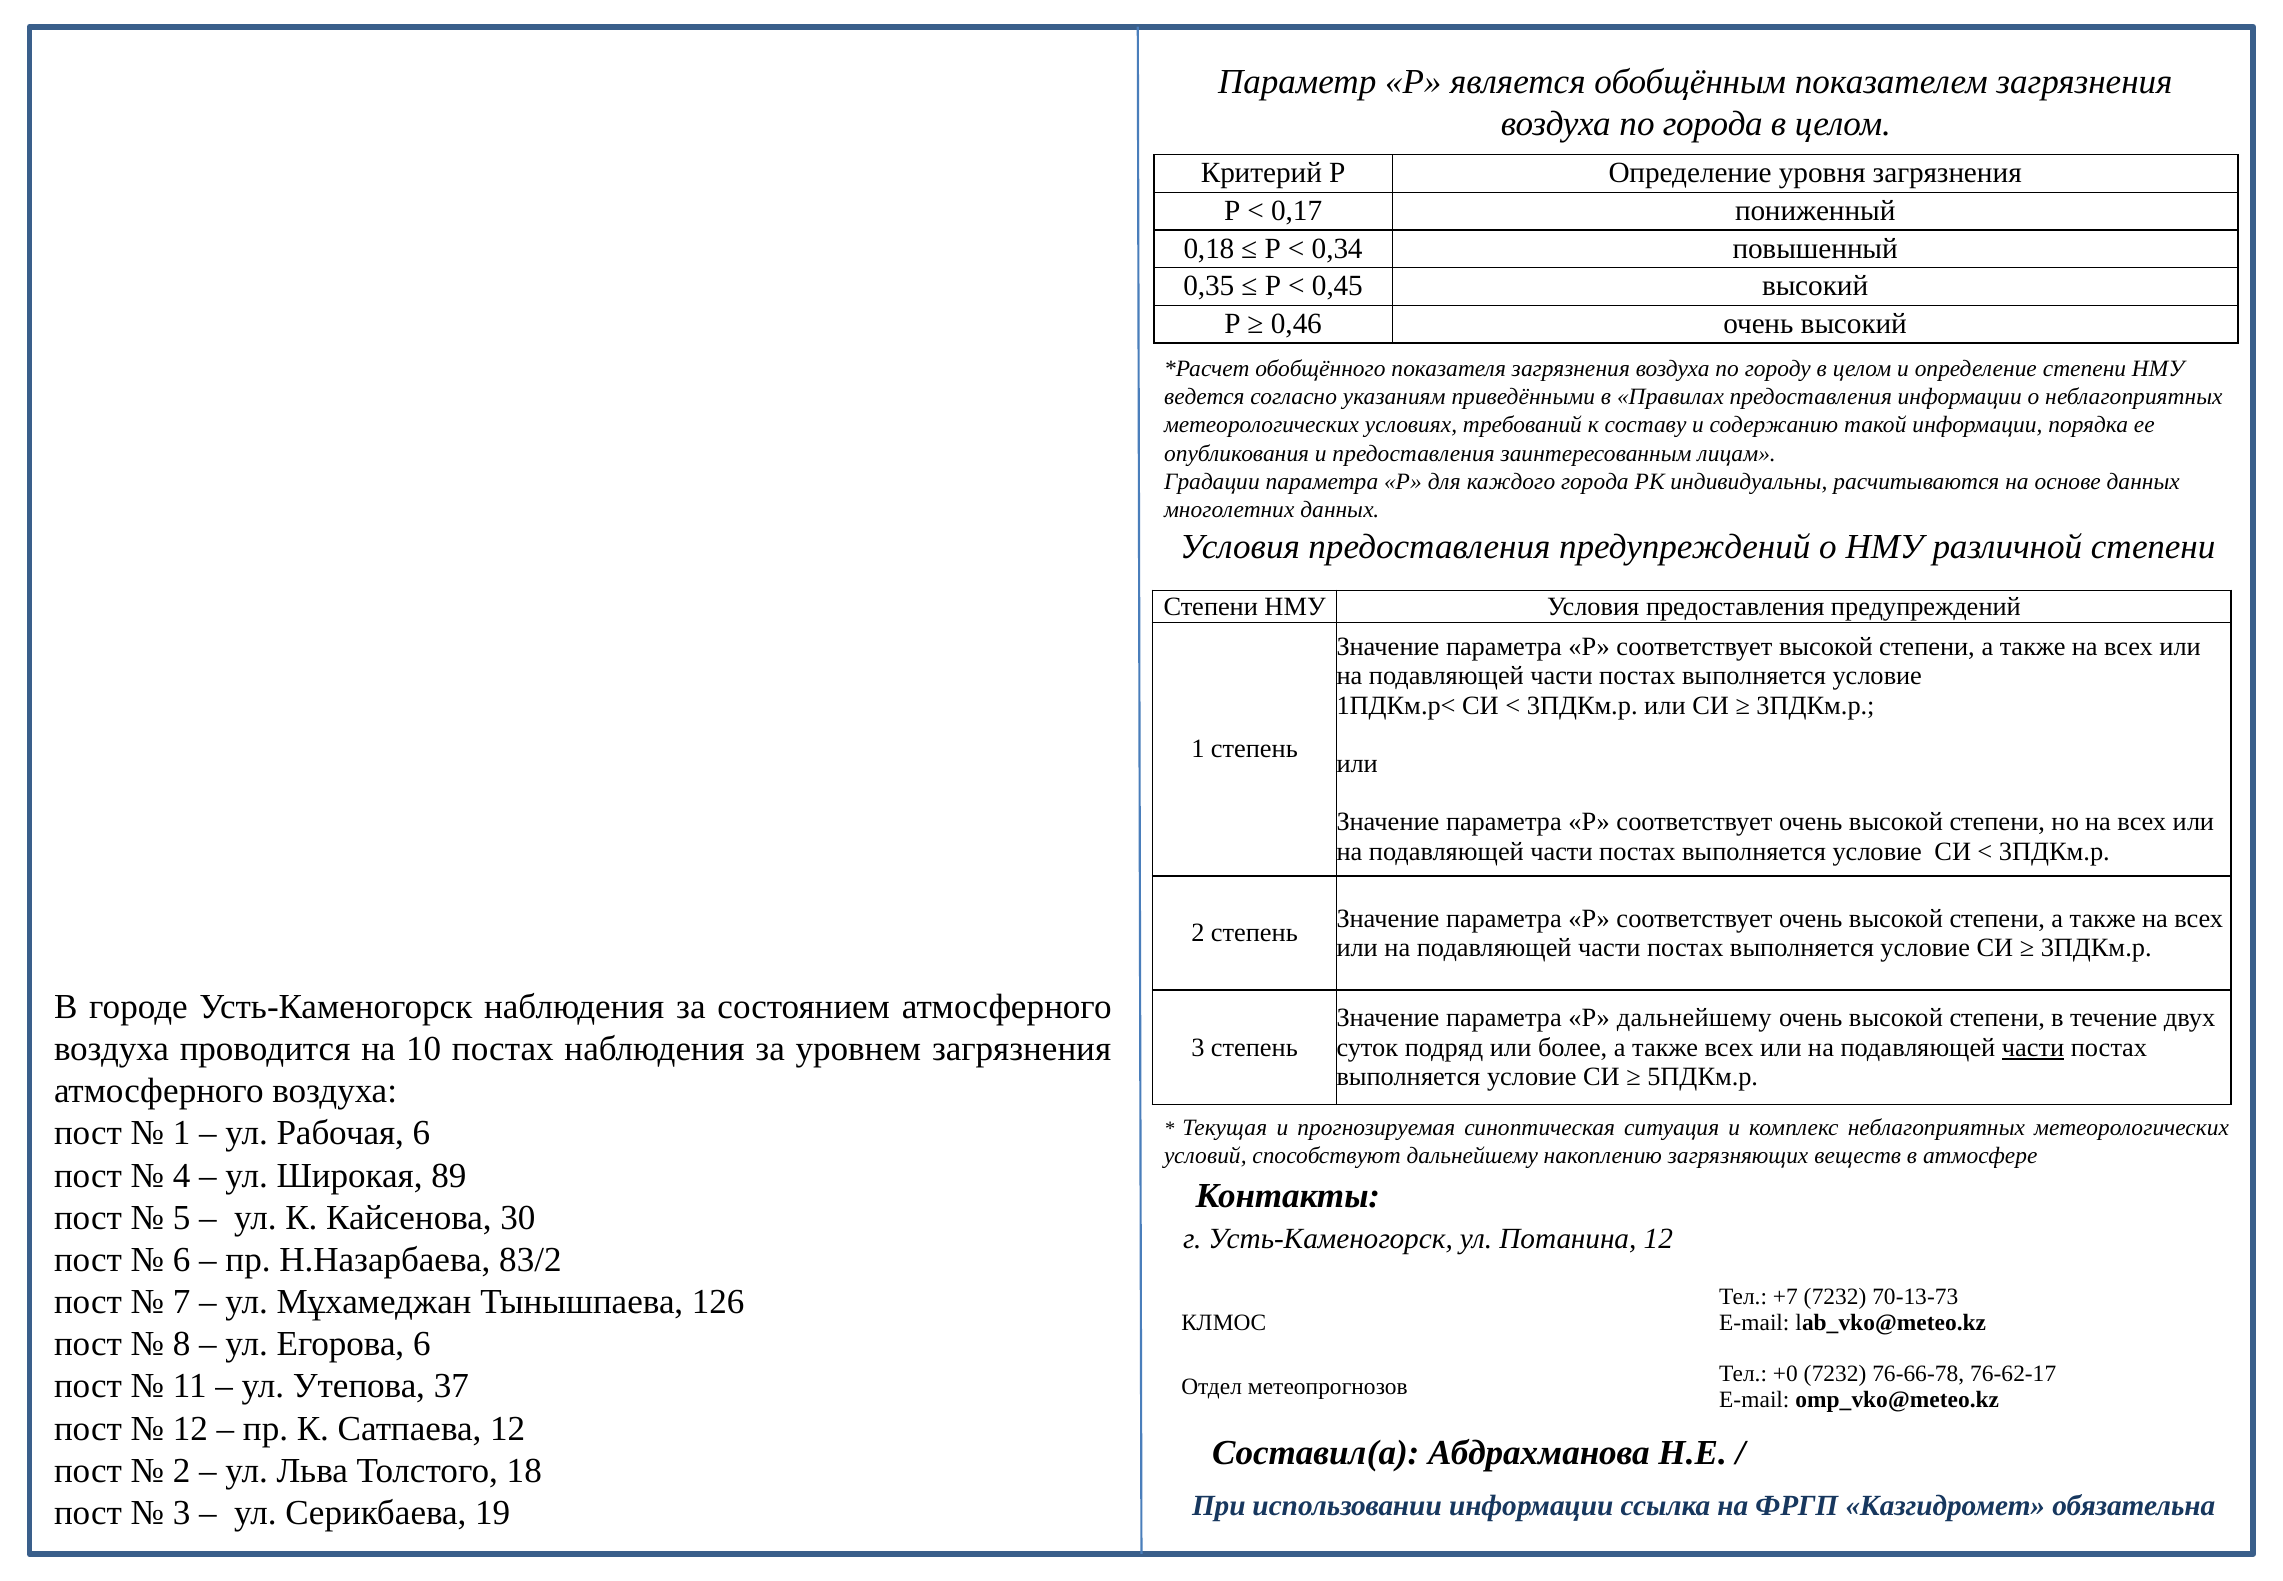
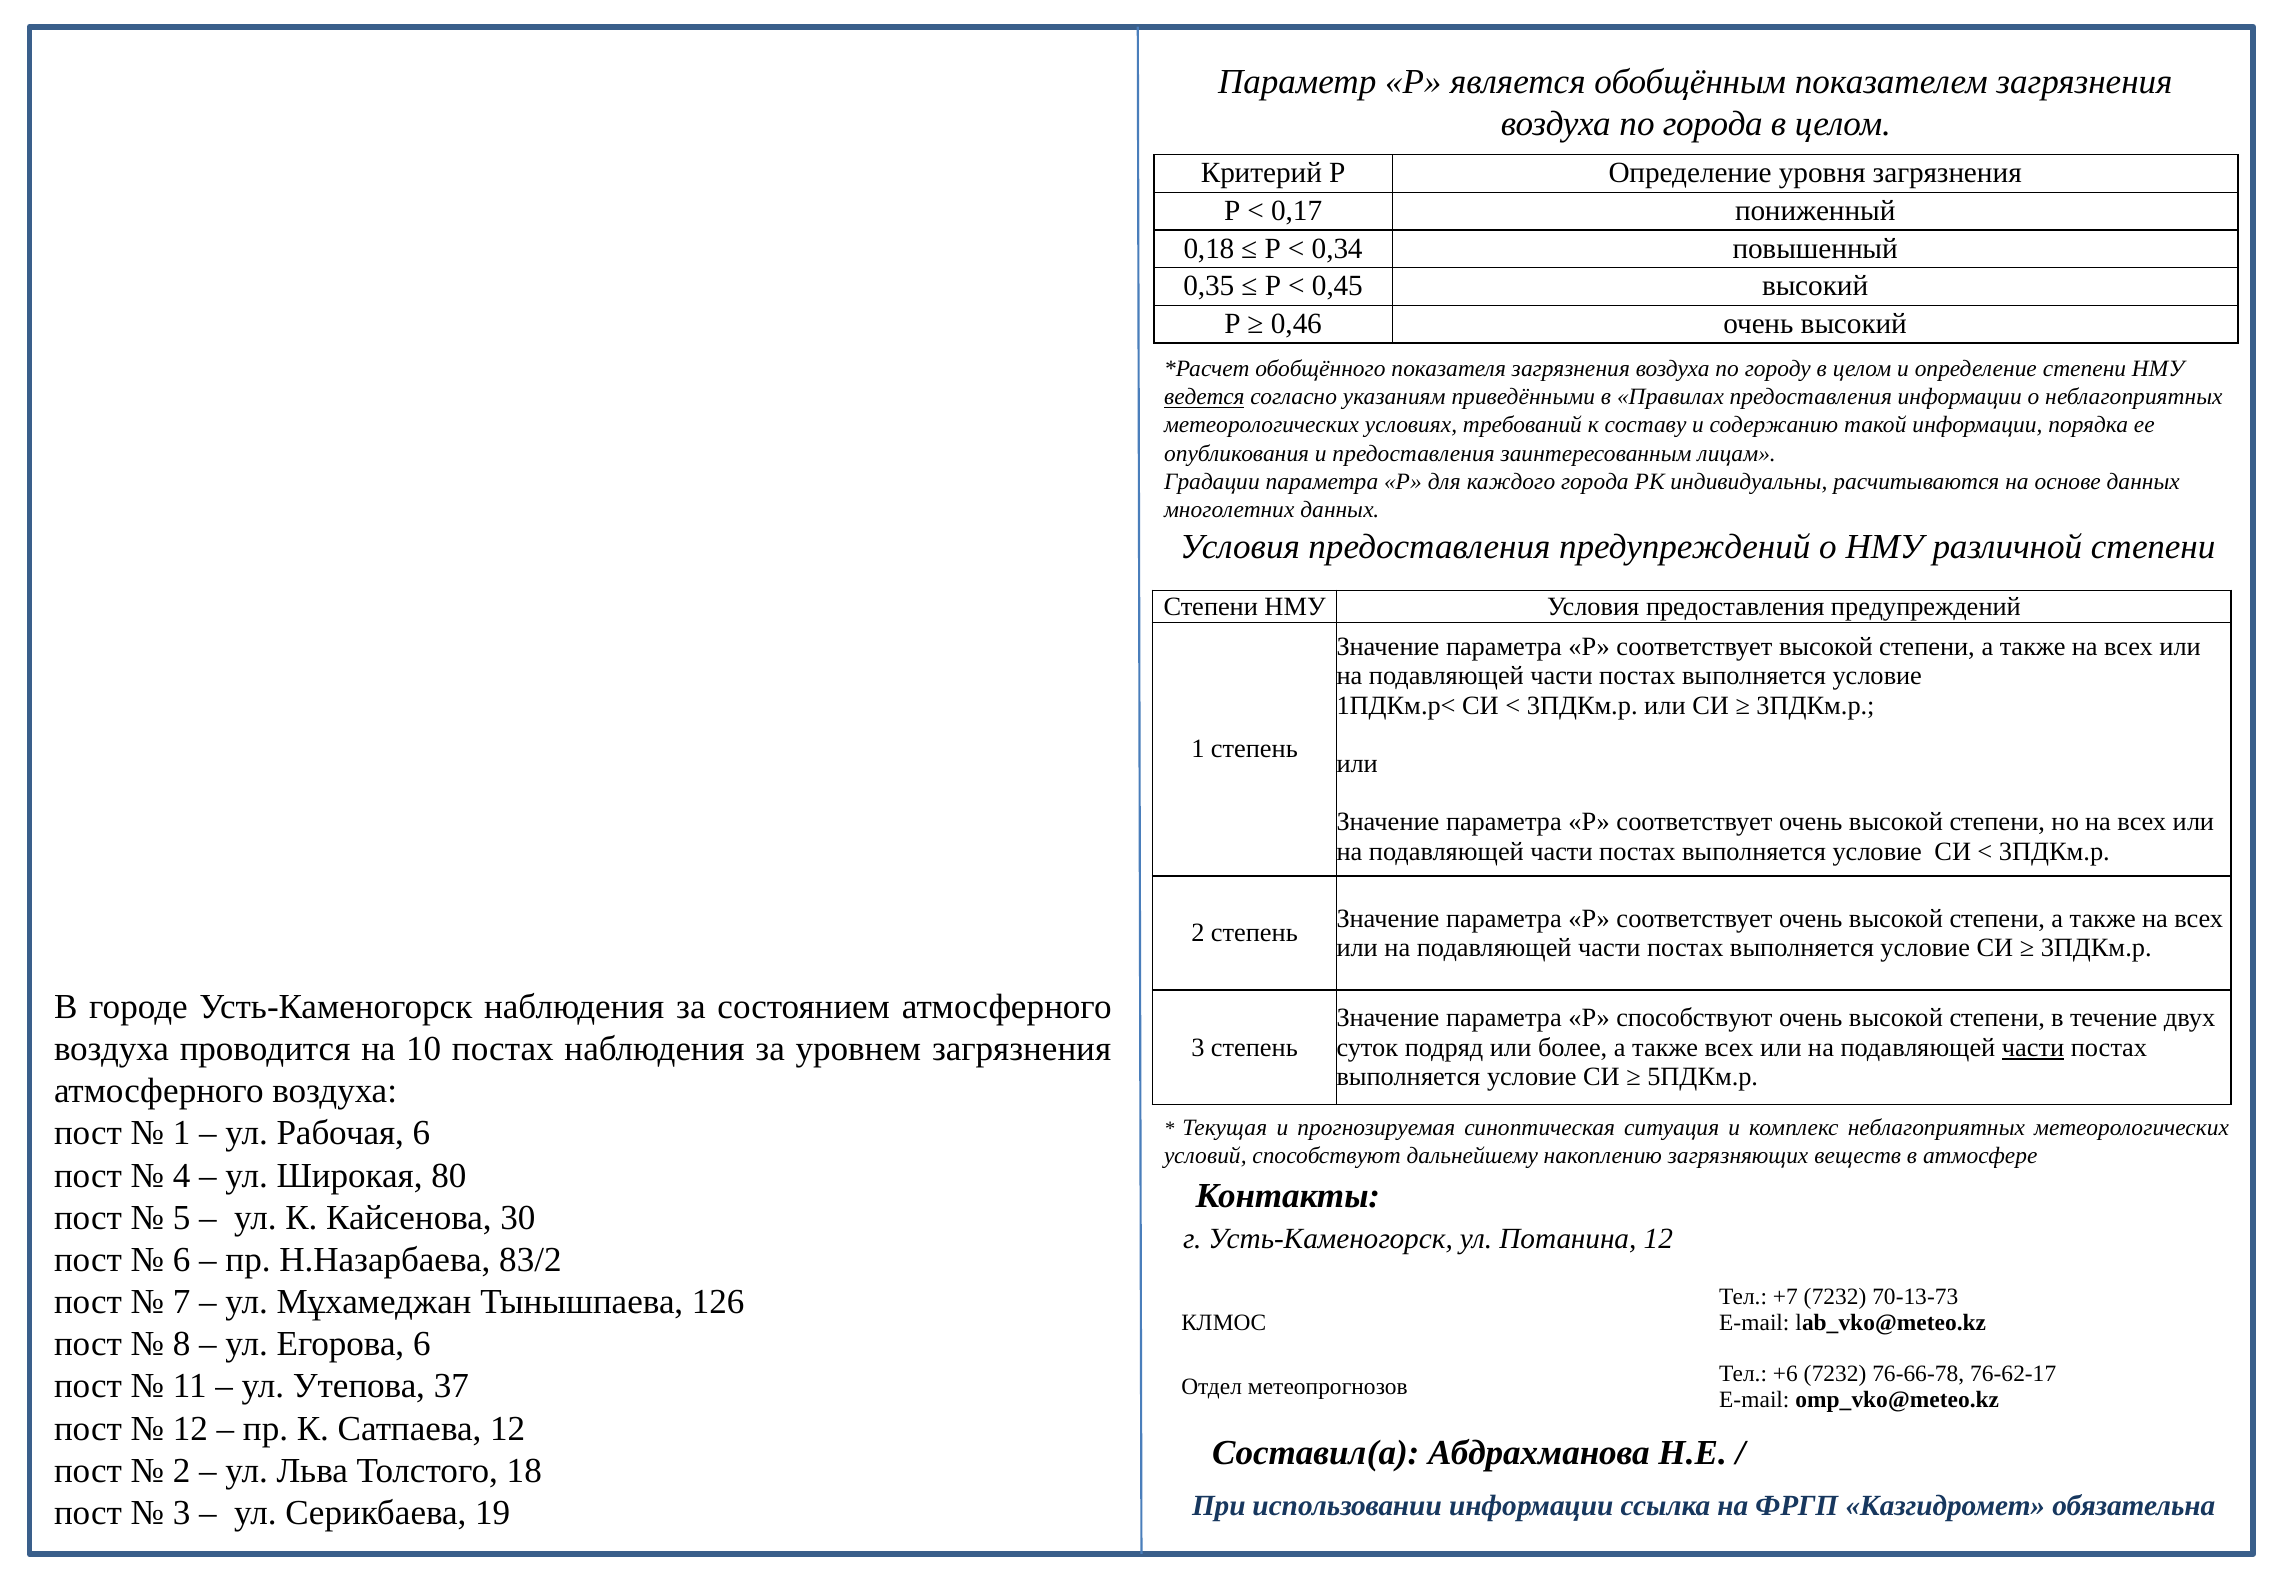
ведется underline: none -> present (1204, 397)
Р дальнейшему: дальнейшему -> способствуют (1694, 1018)
89: 89 -> 80 (449, 1175)
+0: +0 -> +6 (1785, 1374)
